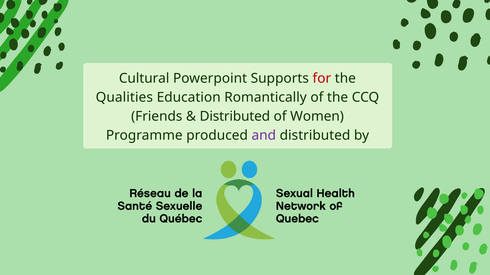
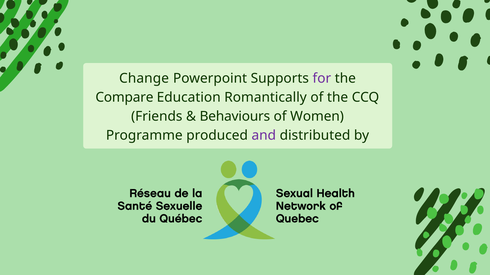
Cultural: Cultural -> Change (144, 79)
for colour: red -> purple (322, 79)
Qualities: Qualities -> Compare (124, 98)
Distributed: Distributed -> Behaviours (235, 117)
